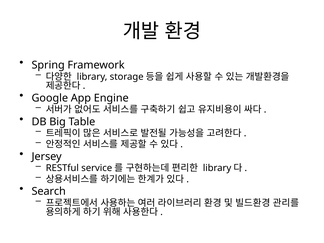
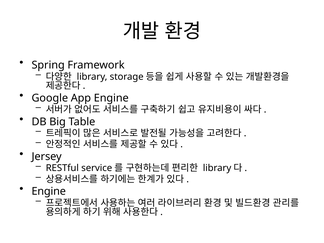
Search: Search -> Engine (49, 191)
